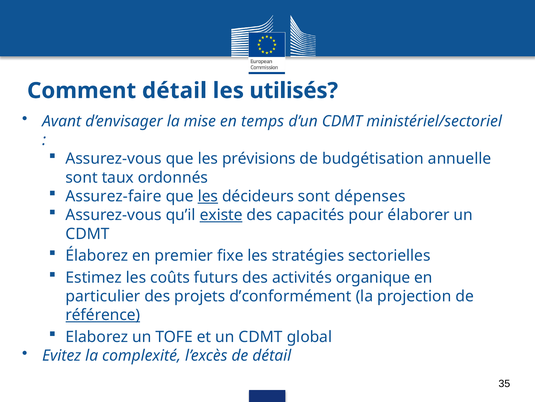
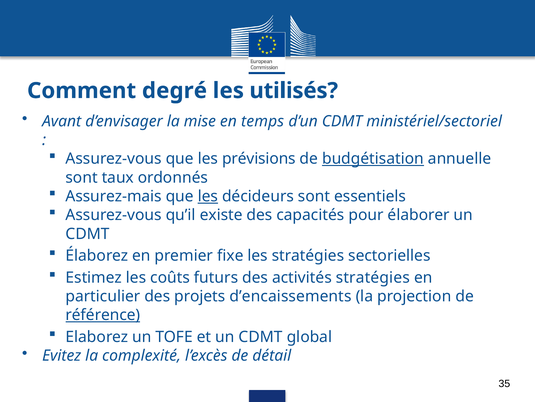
Comment détail: détail -> degré (174, 91)
budgétisation underline: none -> present (373, 159)
Assurez-faire: Assurez-faire -> Assurez-mais (114, 196)
dépenses: dépenses -> essentiels (370, 196)
existe underline: present -> none (221, 215)
activités organique: organique -> stratégies (373, 277)
d’conformément: d’conformément -> d’encaissements (290, 296)
